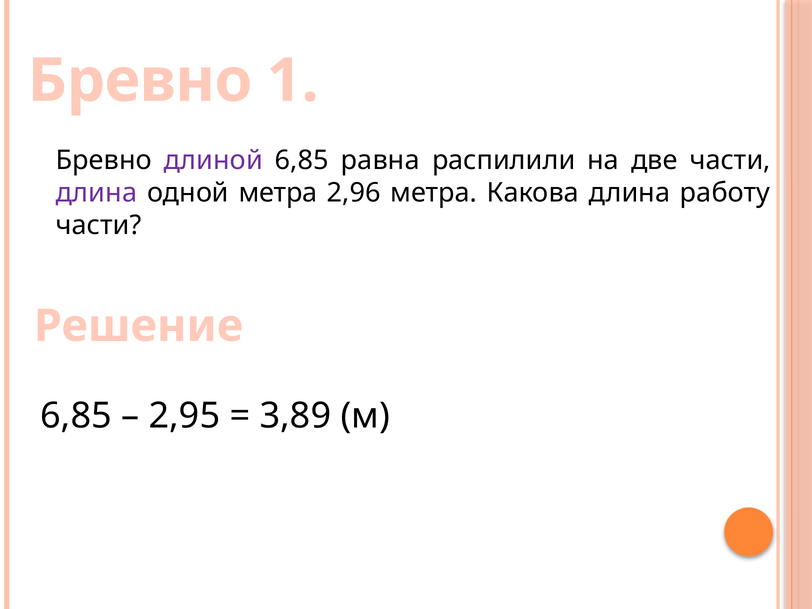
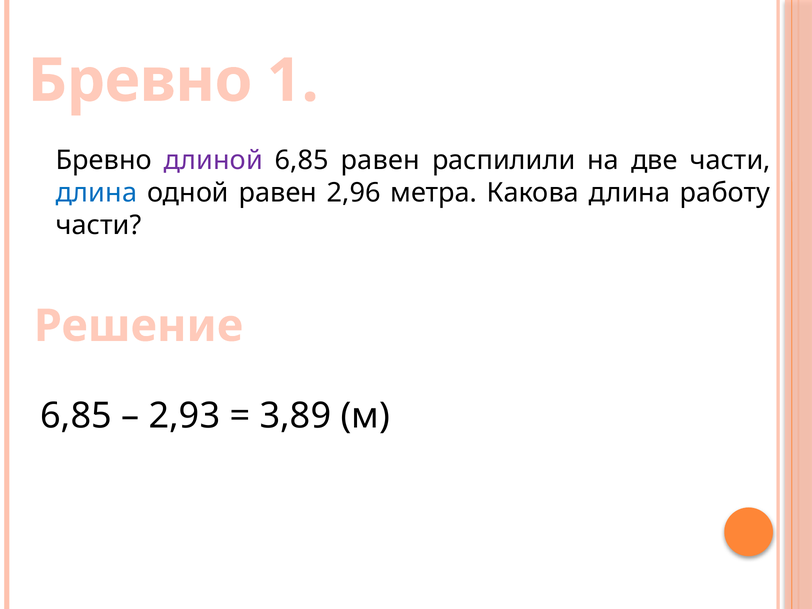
6,85 равна: равна -> равен (380, 160)
длина colour: purple -> blue (97, 193)
одной метра: метра -> равен (278, 193)
2,95: 2,95 -> 2,93 (184, 416)
